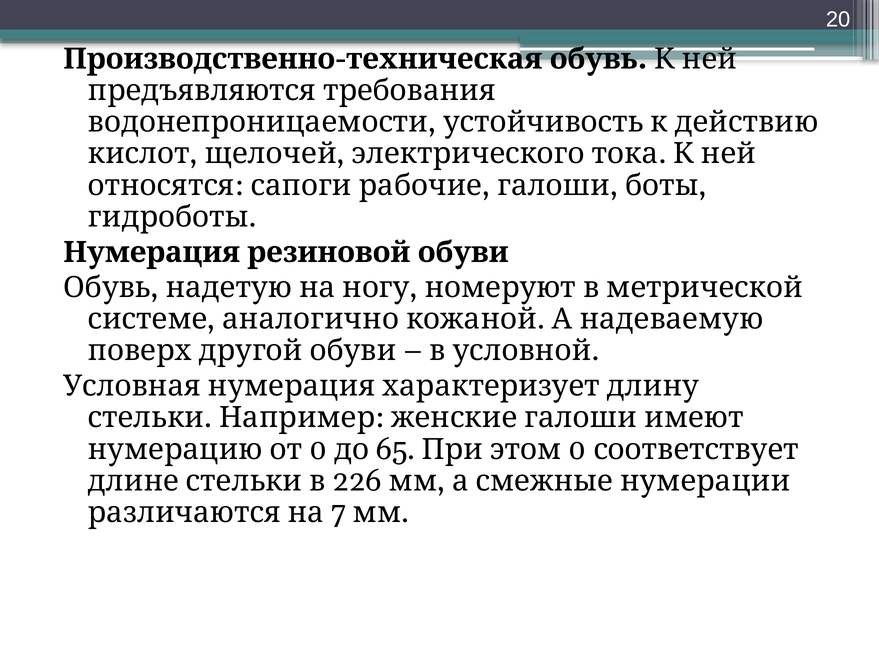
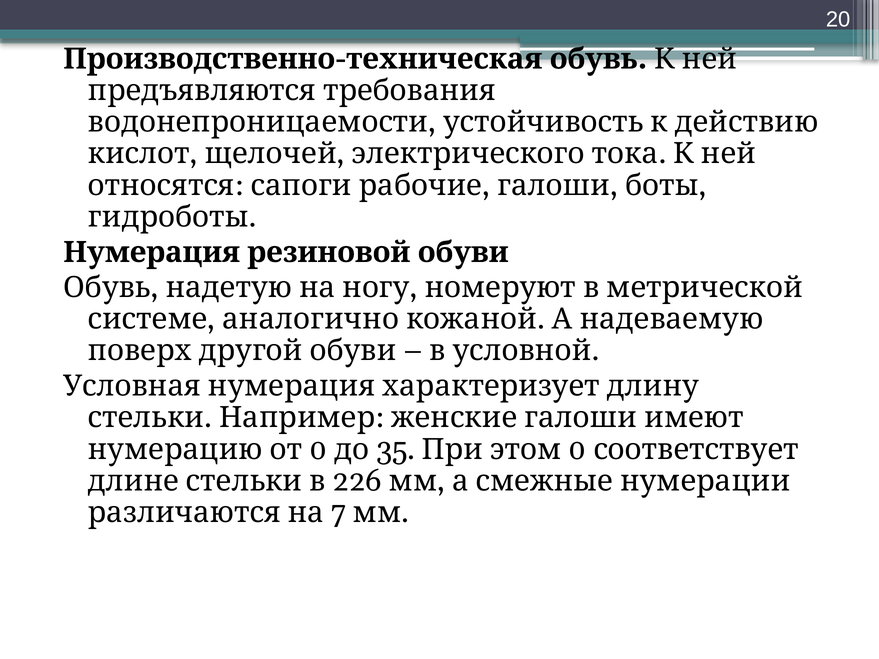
65: 65 -> 35 (396, 450)
